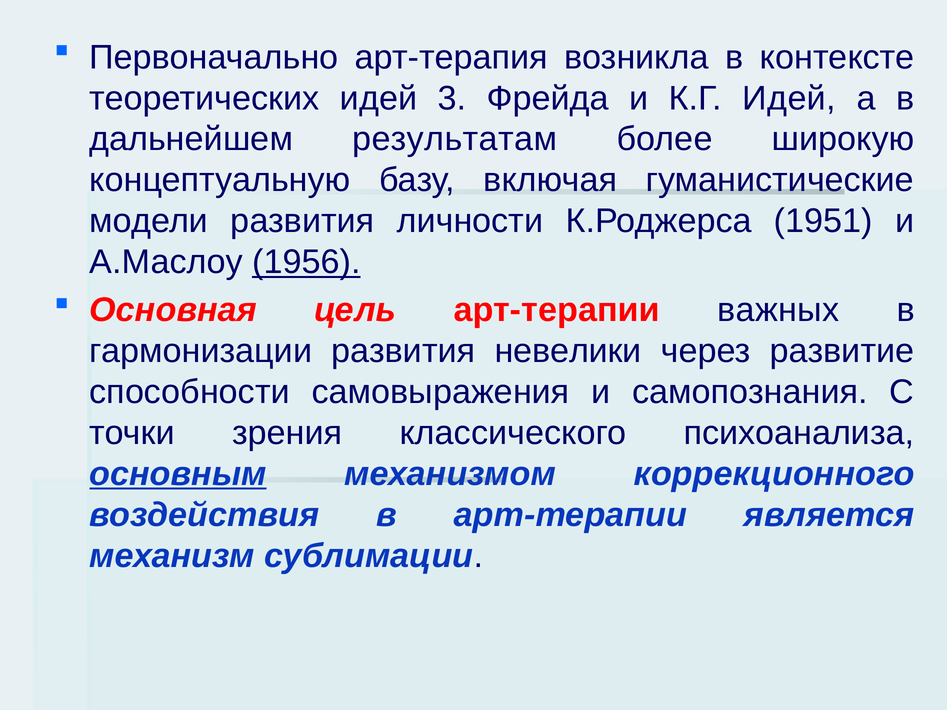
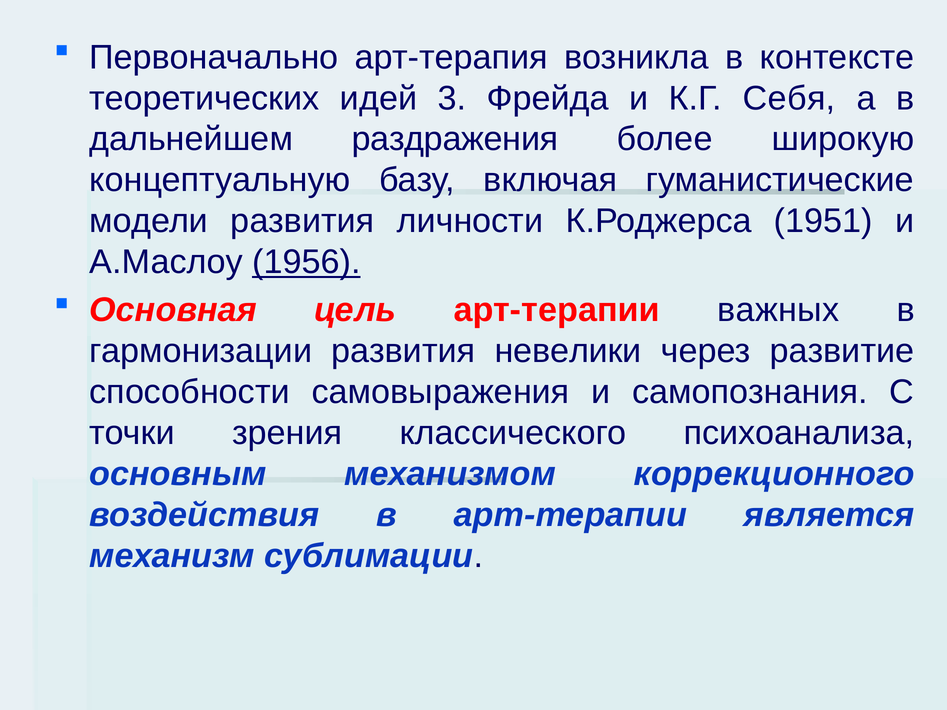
К.Г Идей: Идей -> Себя (789, 98)
результатам: результатам -> раздражения (455, 139)
основным underline: present -> none (178, 474)
